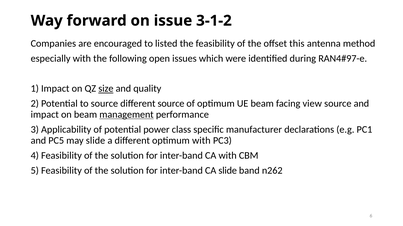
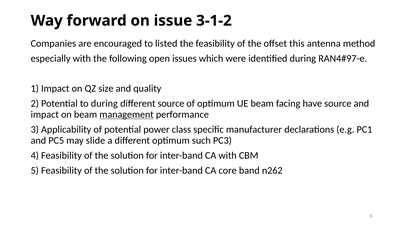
size underline: present -> none (106, 89)
to source: source -> during (104, 104)
view: view -> have (312, 104)
optimum with: with -> such (201, 141)
CA slide: slide -> core (228, 171)
